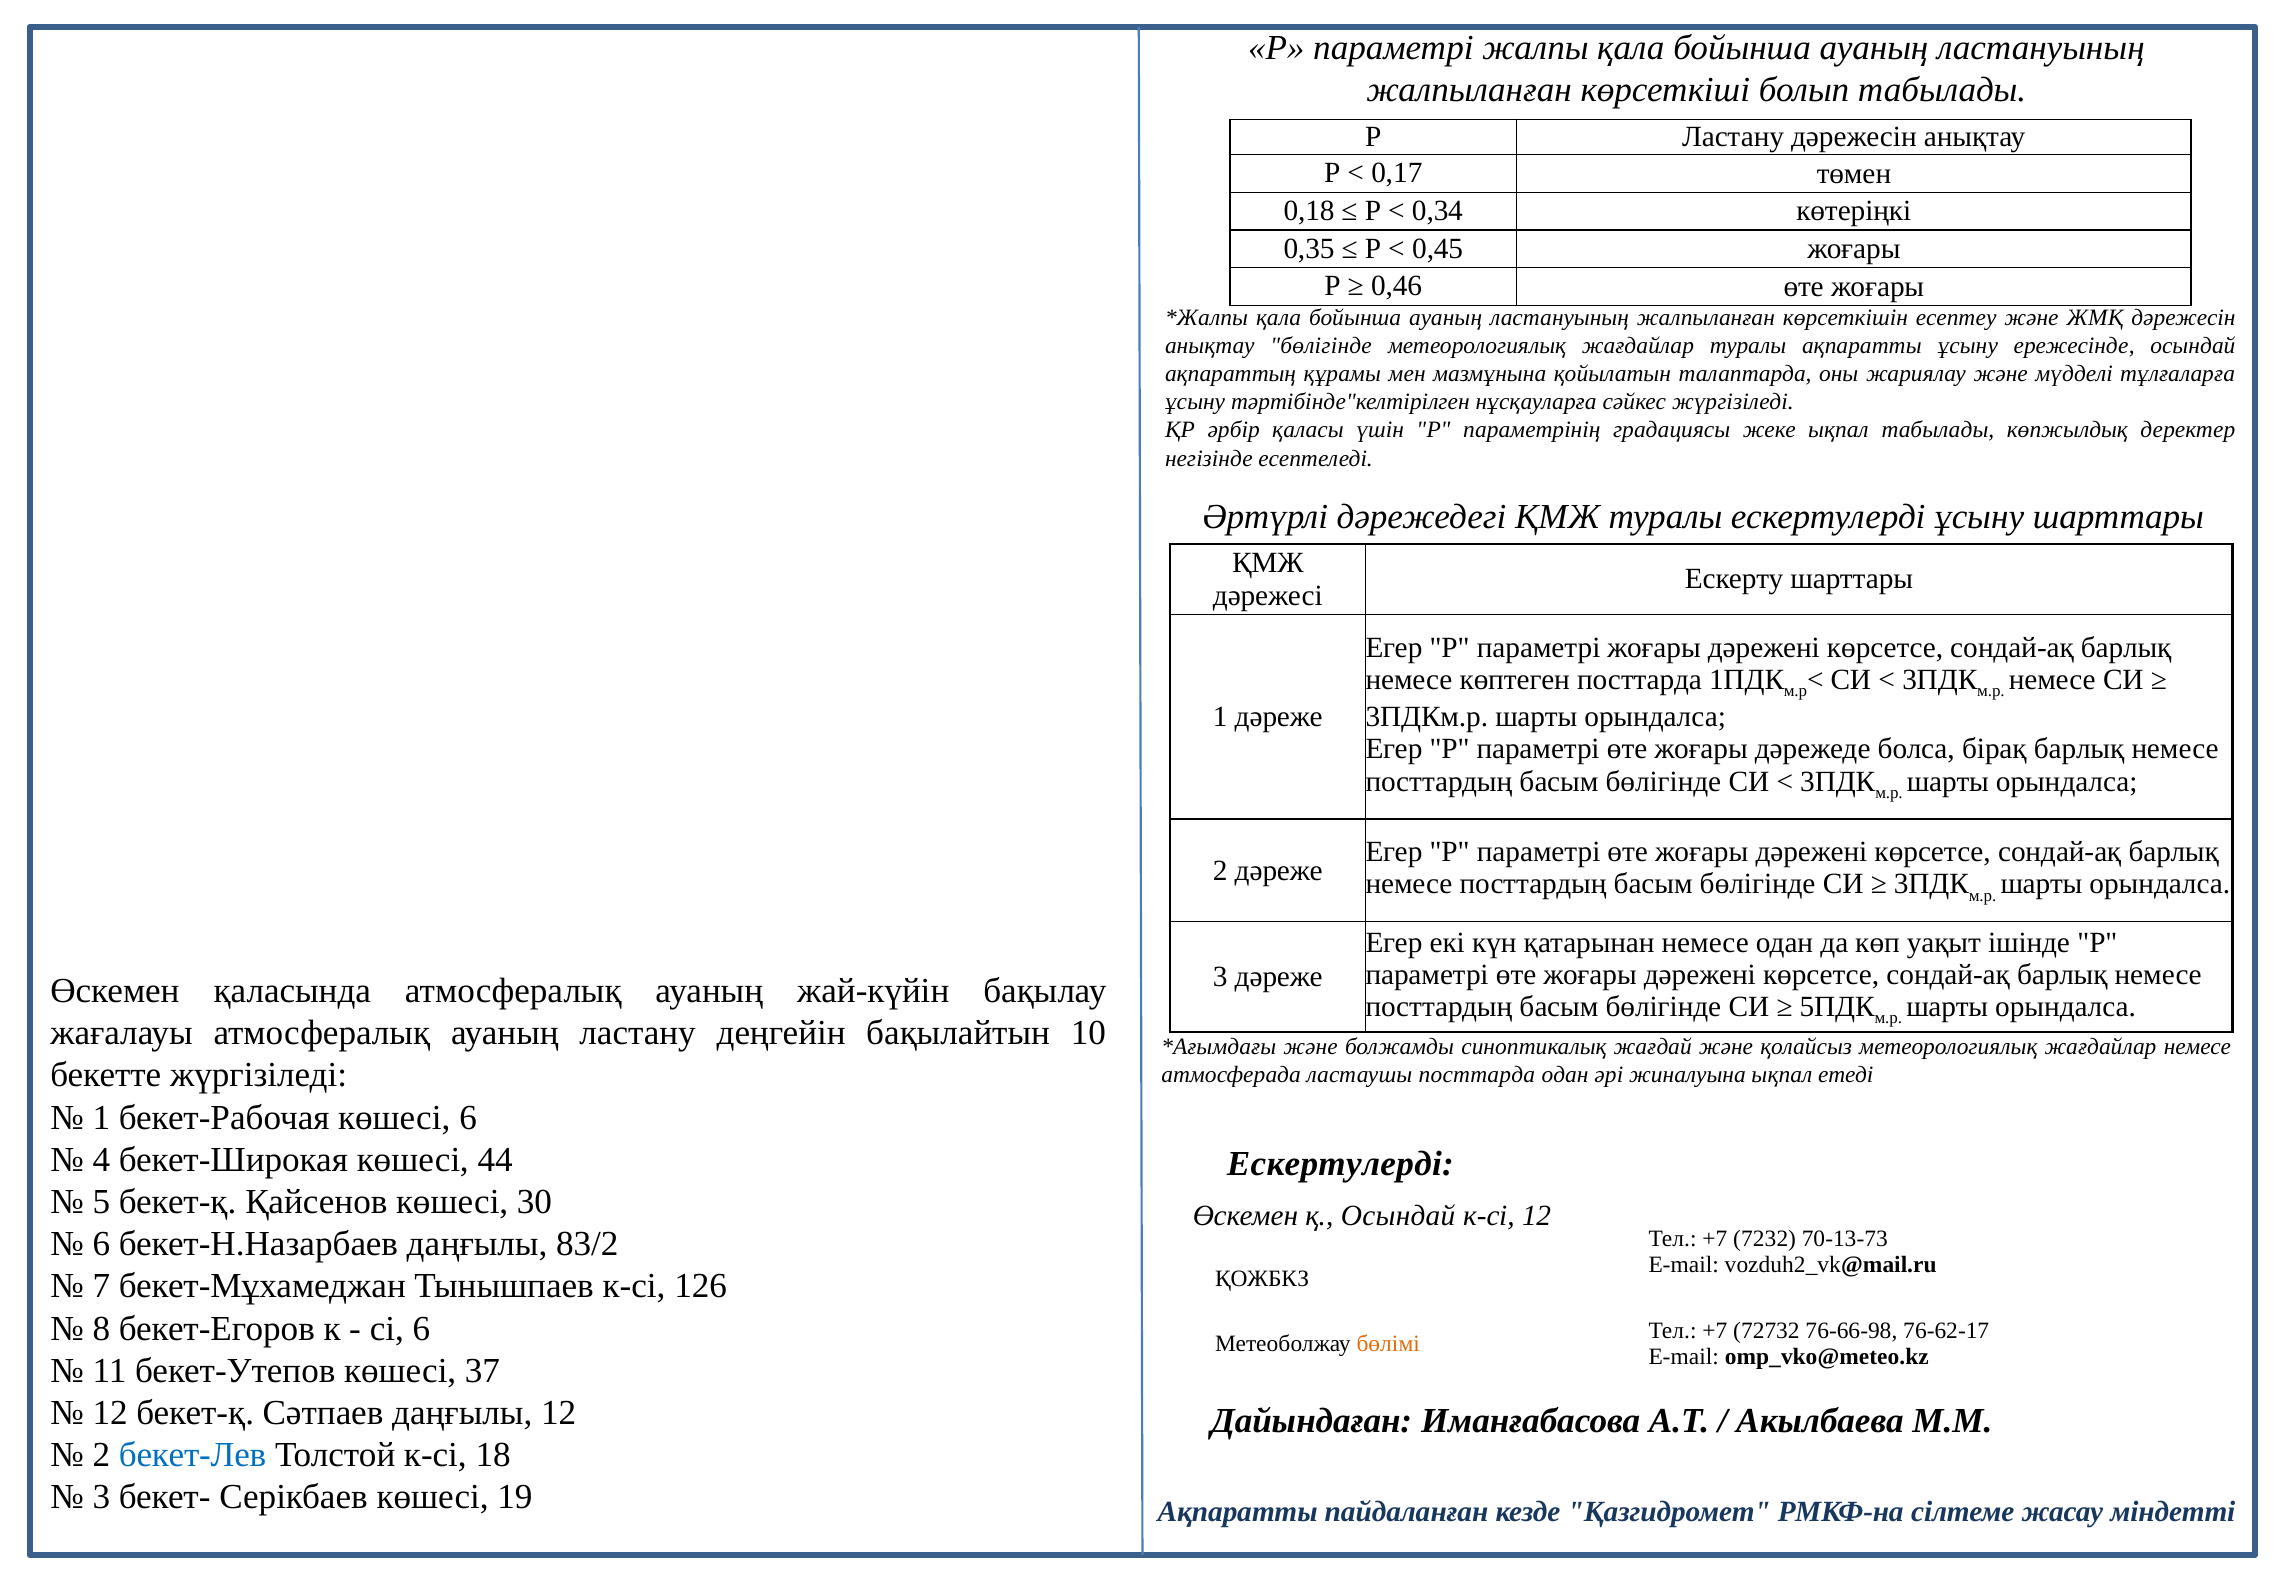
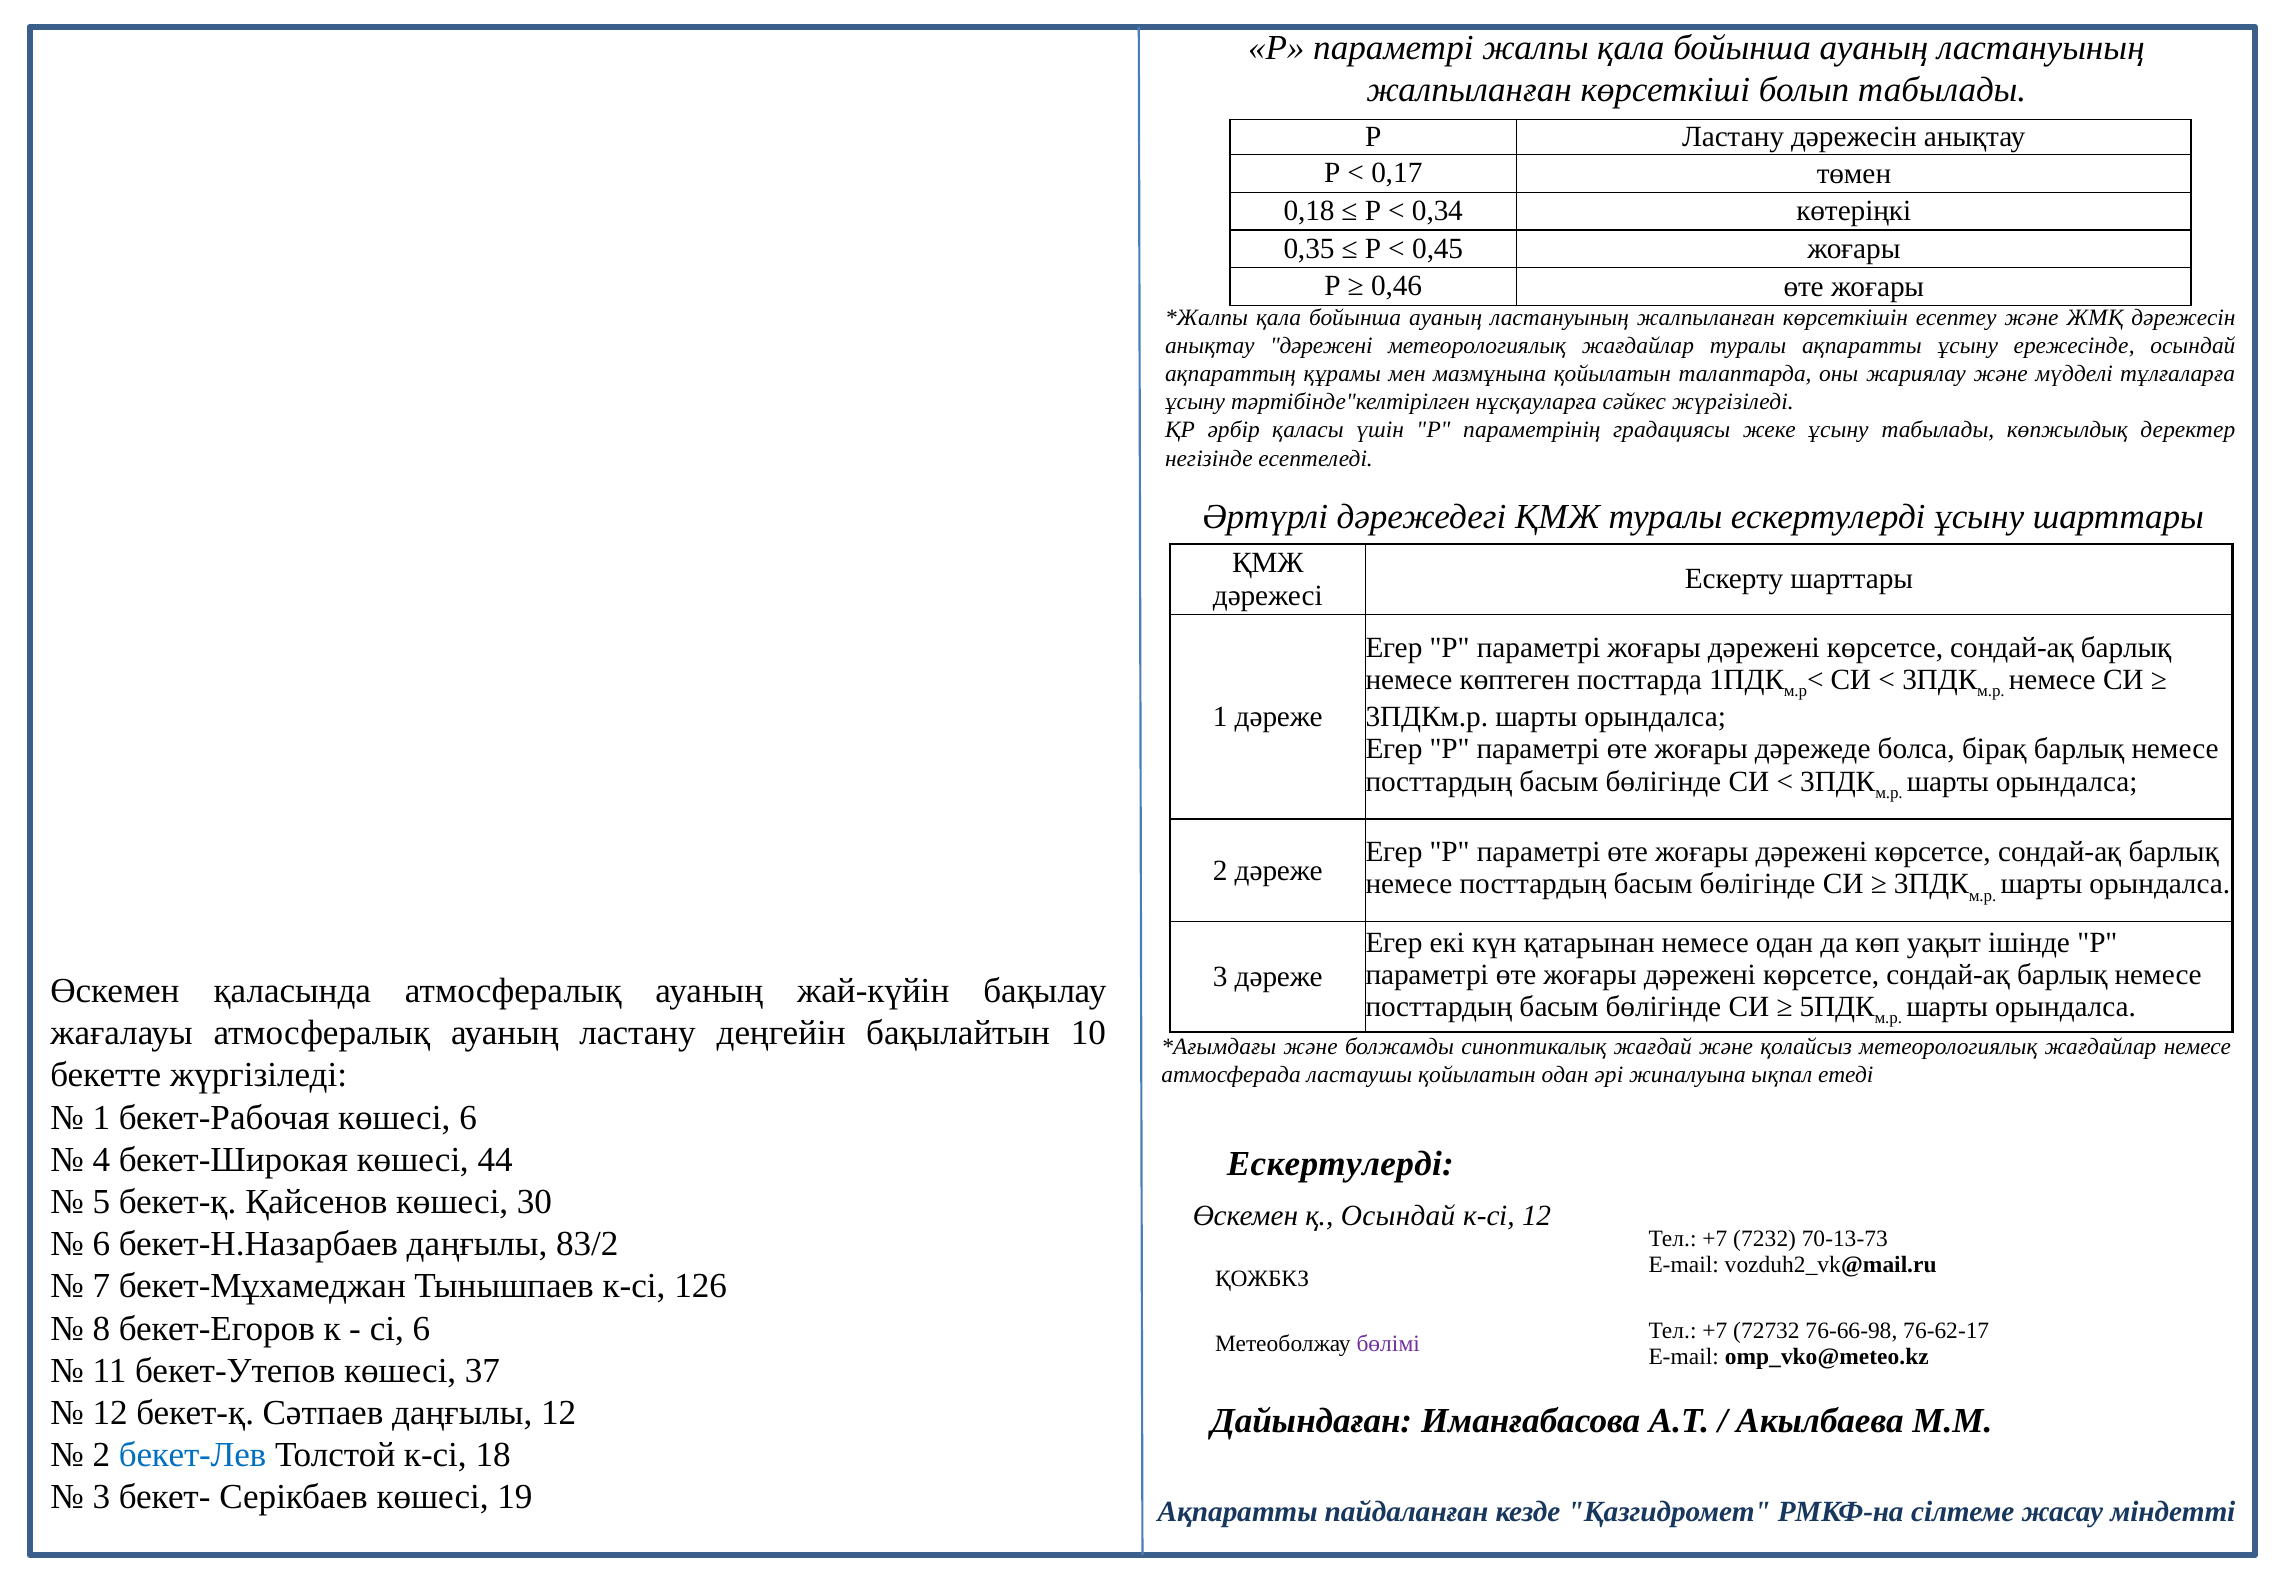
анықтау бөлігінде: бөлігінде -> дәрежені (1321, 346)
жеке ықпал: ықпал -> ұсыну (1838, 430)
ластаушы посттарда: посттарда -> қойылатын (1477, 1075)
бөлімі colour: orange -> purple (1388, 1344)
